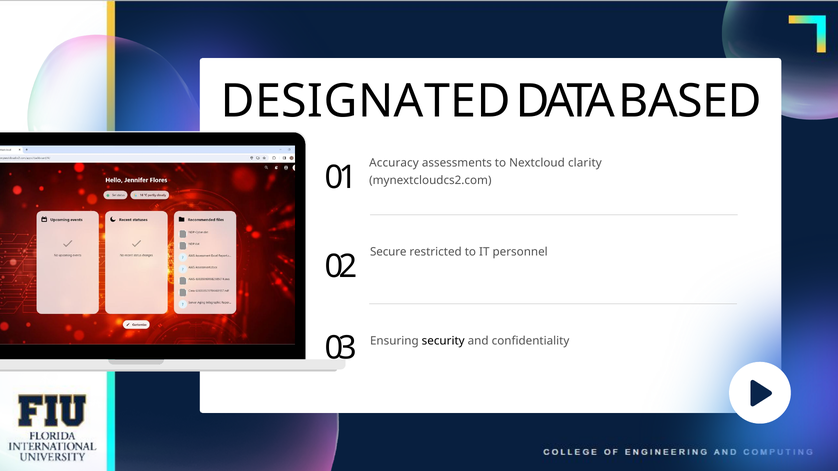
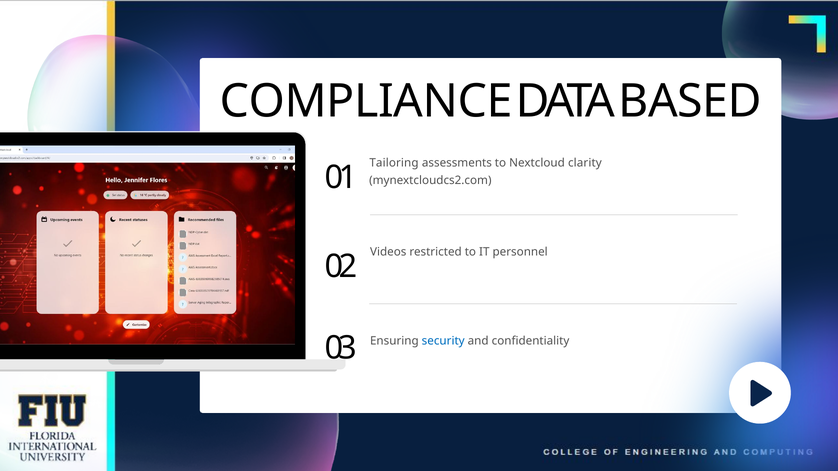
DESIGNATED: DESIGNATED -> COMPLIANCE (366, 101)
Accuracy: Accuracy -> Tailoring (394, 163)
Secure: Secure -> Videos (388, 252)
security colour: black -> blue (443, 341)
